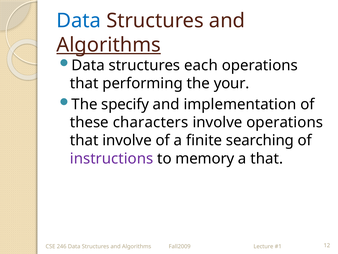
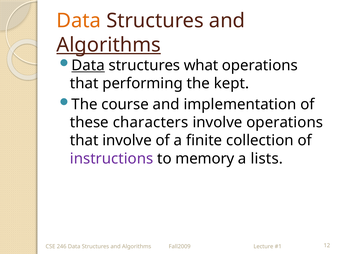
Data colour: blue -> orange (79, 21)
Data underline: none -> present (88, 65)
each: each -> what (201, 65)
your: your -> kept (232, 83)
specify: specify -> course (125, 104)
searching: searching -> collection (260, 140)
a that: that -> lists (267, 158)
